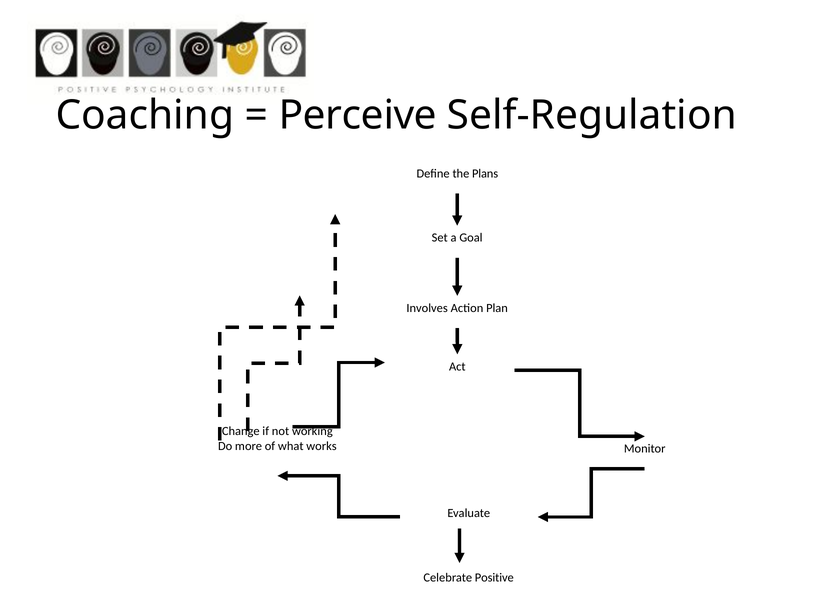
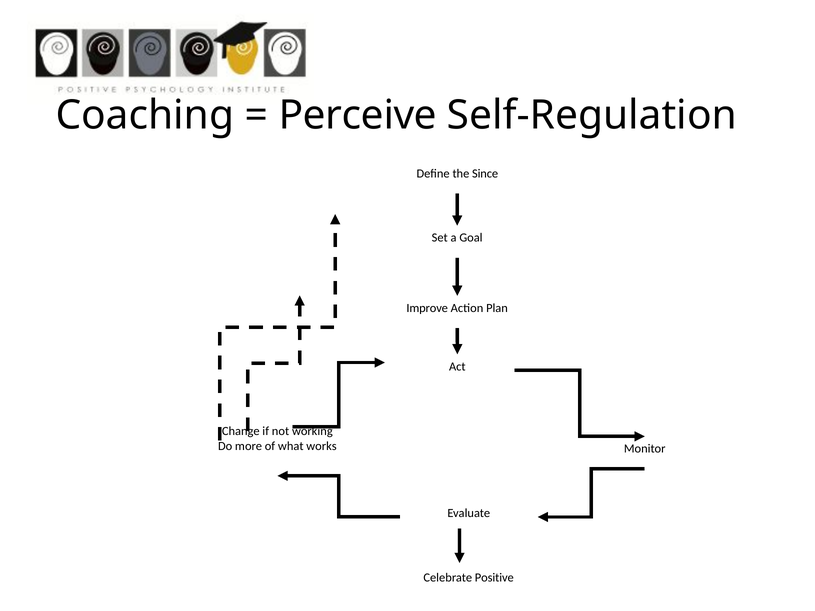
Plans: Plans -> Since (485, 174)
Involves: Involves -> Improve (427, 308)
